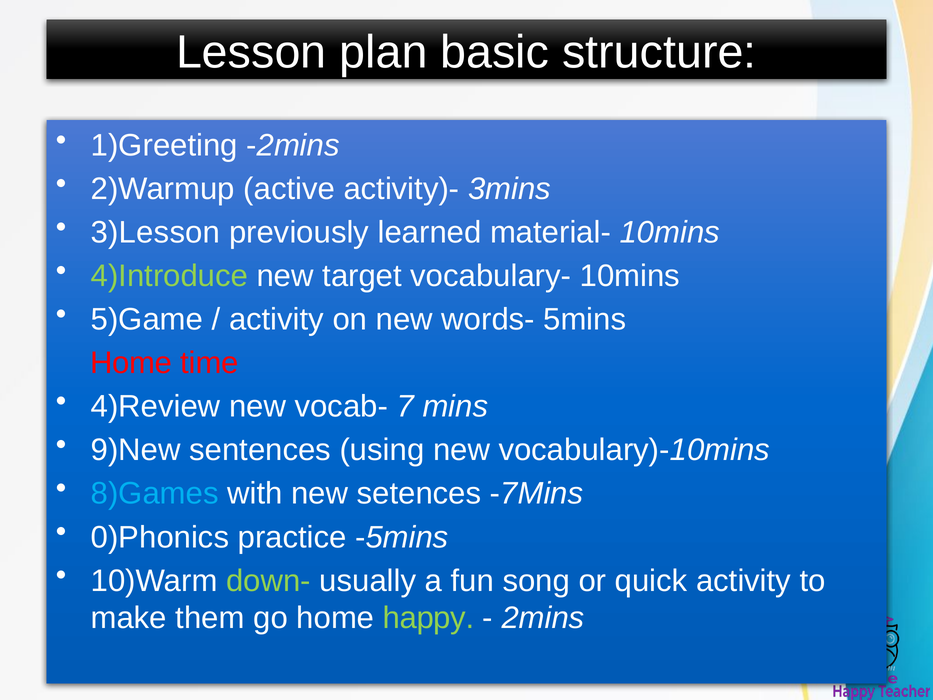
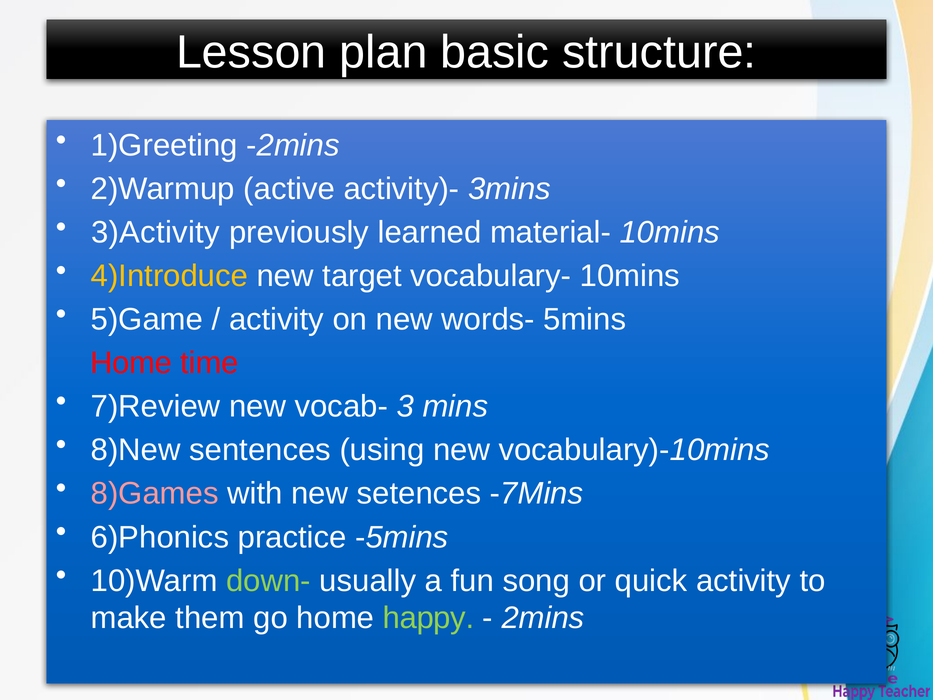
3)Lesson: 3)Lesson -> 3)Activity (155, 232)
4)Introduce colour: light green -> yellow (169, 276)
4)Review: 4)Review -> 7)Review (156, 406)
7: 7 -> 3 (405, 406)
9)New: 9)New -> 8)New (136, 450)
8)Games colour: light blue -> pink (155, 494)
0)Phonics: 0)Phonics -> 6)Phonics (160, 537)
